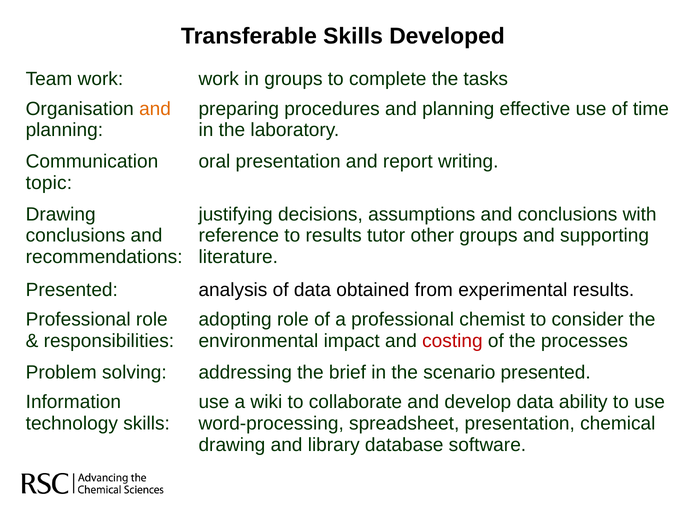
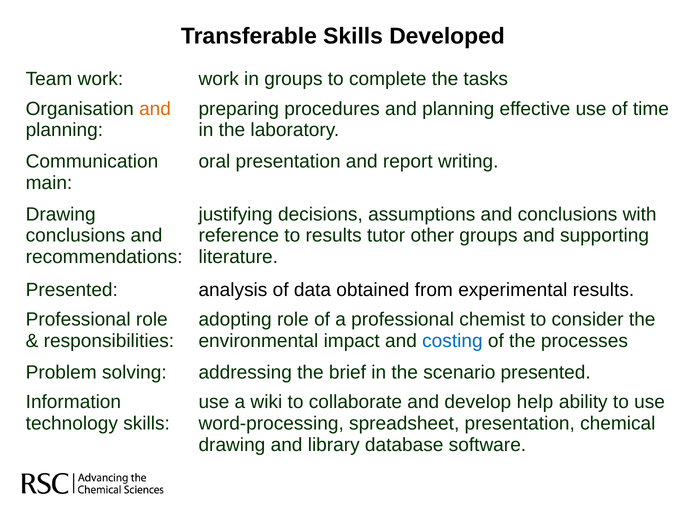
topic: topic -> main (49, 183)
costing colour: red -> blue (452, 341)
develop data: data -> help (535, 402)
